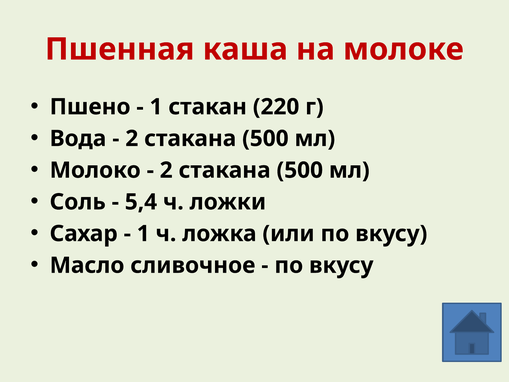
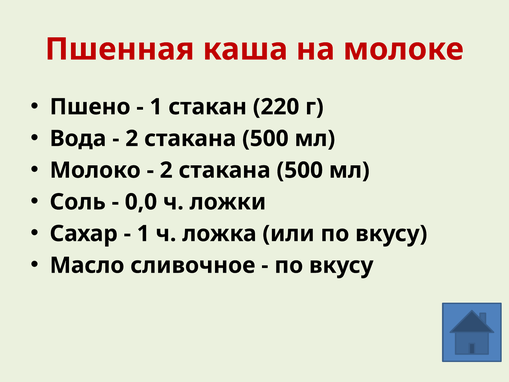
5,4: 5,4 -> 0,0 (141, 202)
